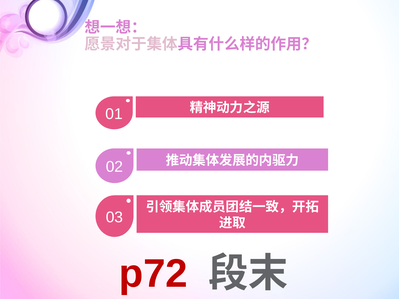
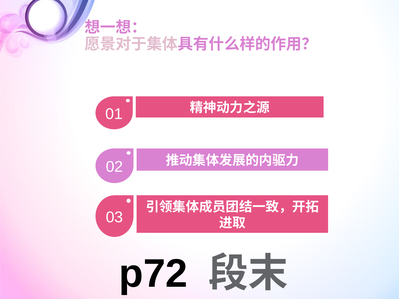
p72 colour: red -> black (153, 274)
